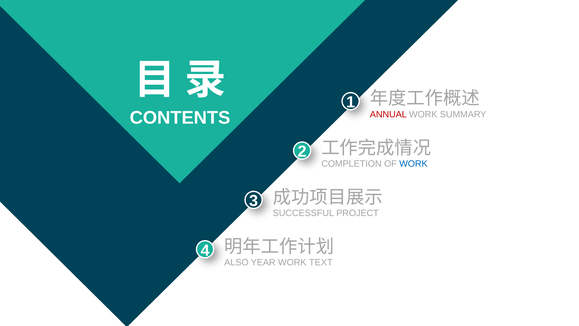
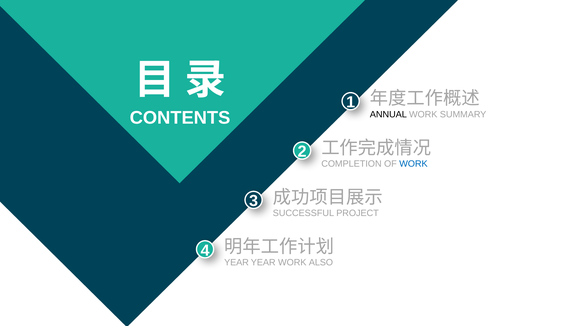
ANNUAL colour: red -> black (388, 114)
ALSO: ALSO -> YEAR (236, 262)
TEXT: TEXT -> ALSO (321, 262)
